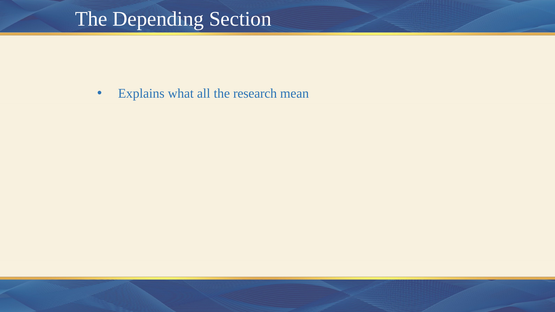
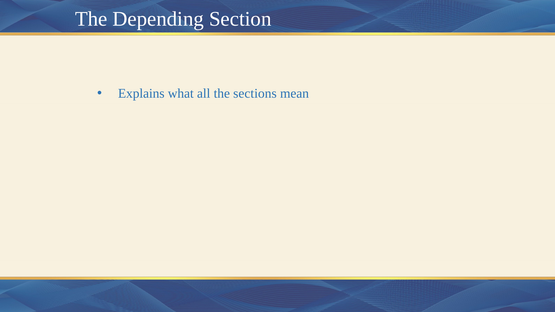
research: research -> sections (255, 94)
